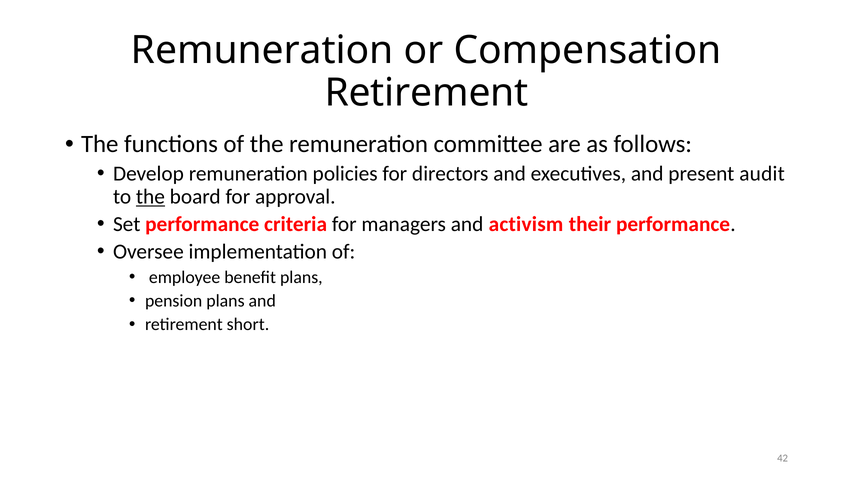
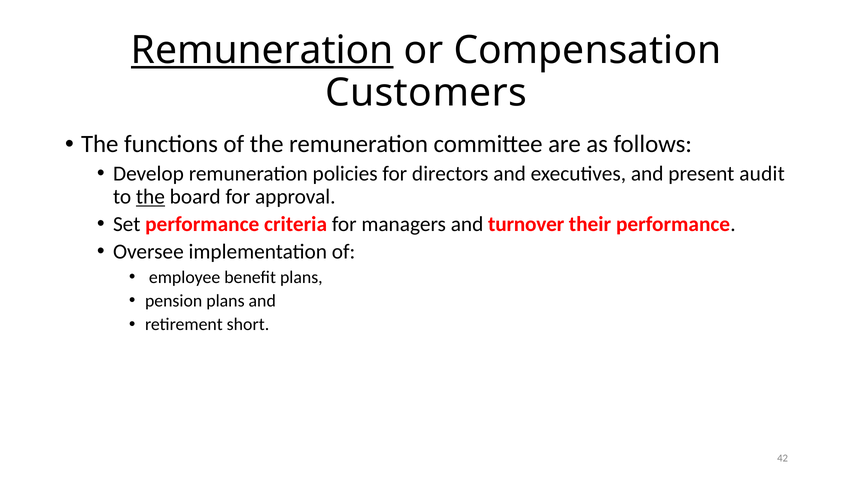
Remuneration underline: none -> present (262, 51)
Retirement: Retirement -> Customers (426, 93)
activism: activism -> turnover (526, 224)
